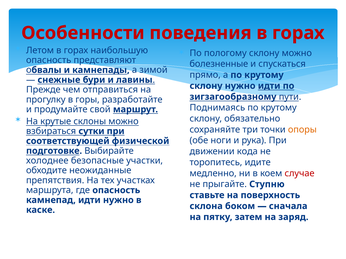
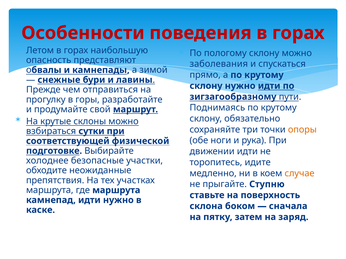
болезненные: болезненные -> заболевания (219, 64)
движении кода: кода -> идти (247, 152)
случае colour: red -> orange (300, 174)
где опасность: опасность -> маршрута (116, 191)
